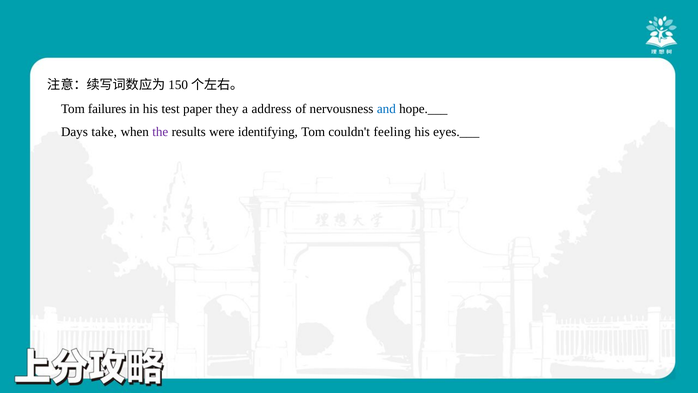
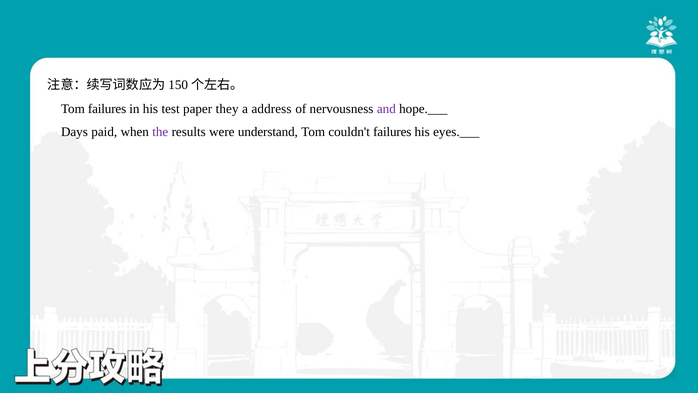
and colour: blue -> purple (386, 109)
take: take -> paid (104, 132)
identifying: identifying -> understand (268, 132)
couldn't feeling: feeling -> failures (392, 132)
